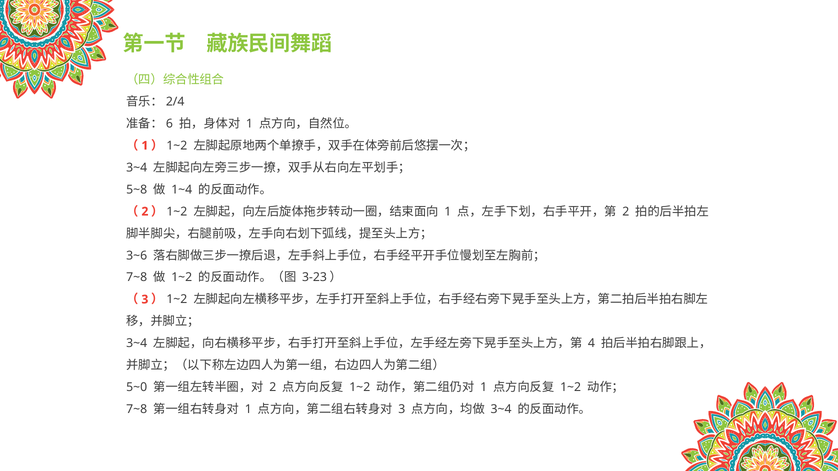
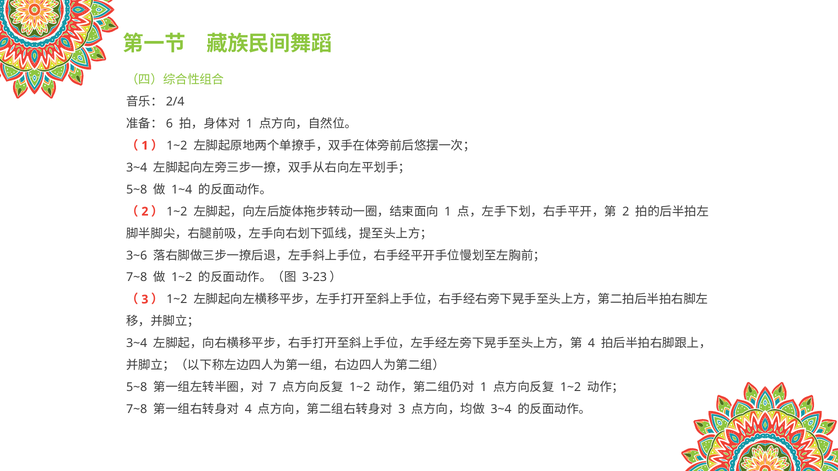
5~0: 5~0 -> 5~8 (137, 388)
2: 2 -> 7 (273, 388)
1: 1 -> 4 (248, 410)
